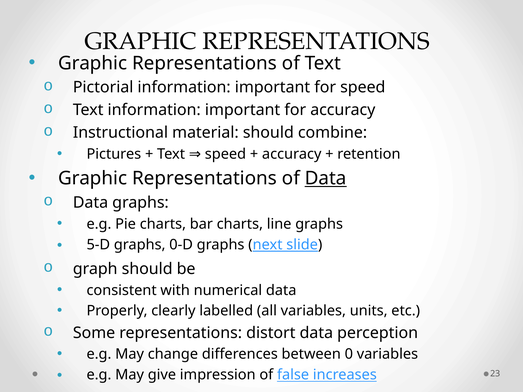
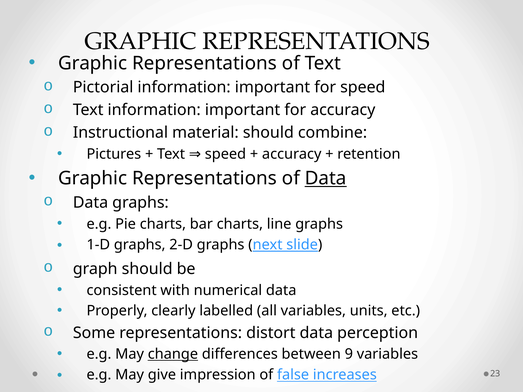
5-D: 5-D -> 1-D (98, 245)
0-D: 0-D -> 2-D (181, 245)
change underline: none -> present (173, 354)
0: 0 -> 9 (349, 354)
